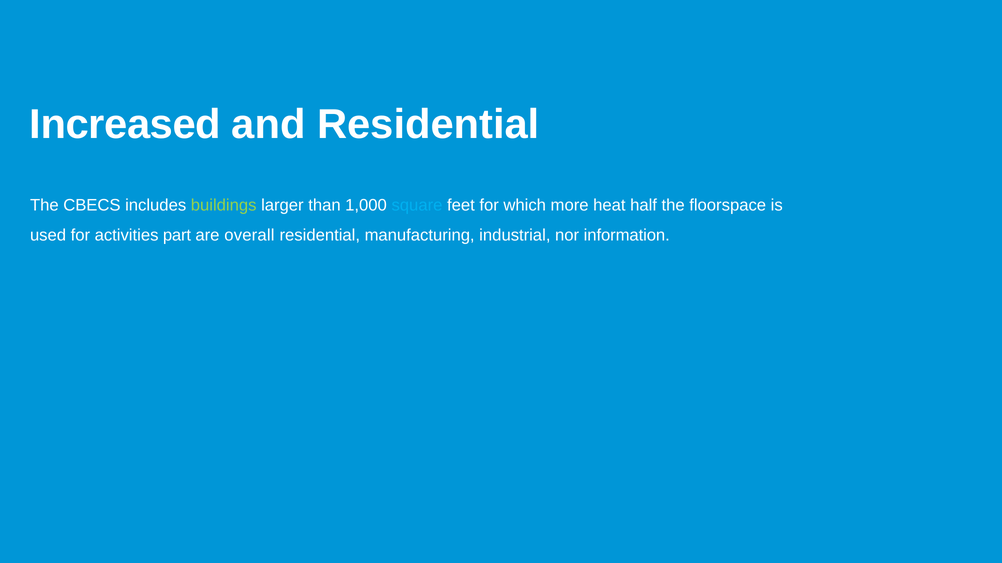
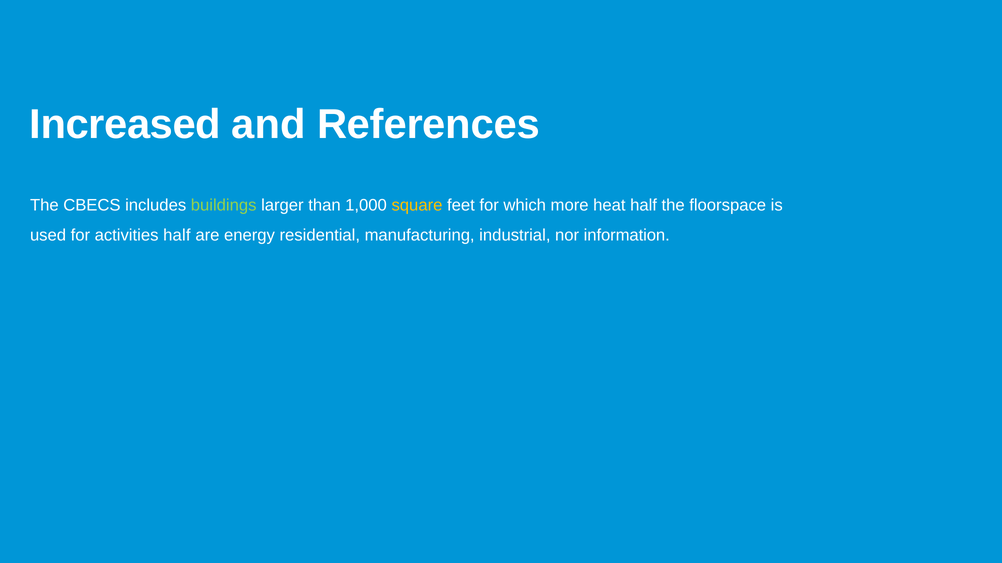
and Residential: Residential -> References (428, 125)
square colour: light blue -> yellow (417, 206)
activities part: part -> half (177, 236)
overall: overall -> energy (250, 236)
